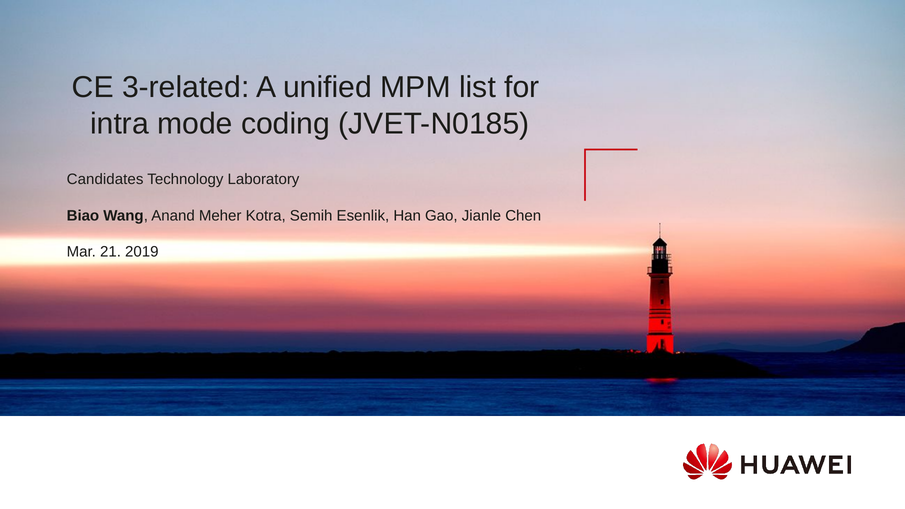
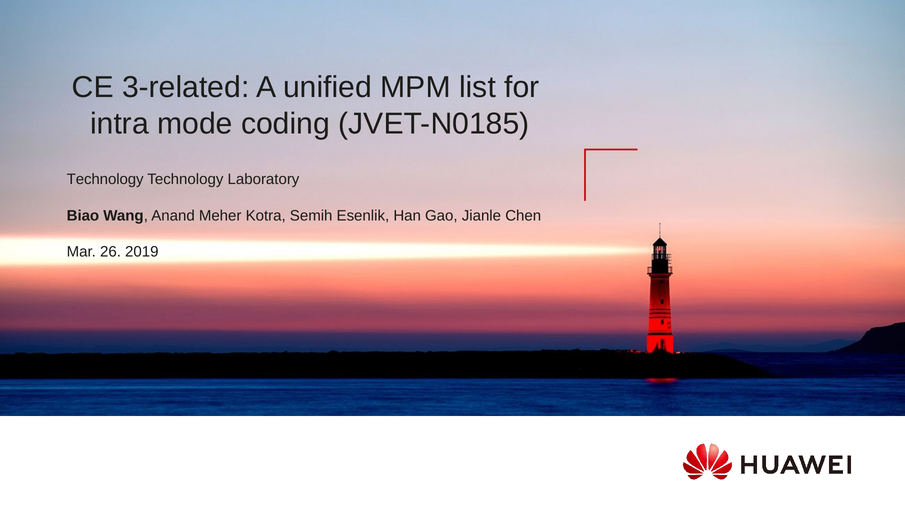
Candidates: Candidates -> Technology (105, 179)
21: 21 -> 26 (110, 252)
